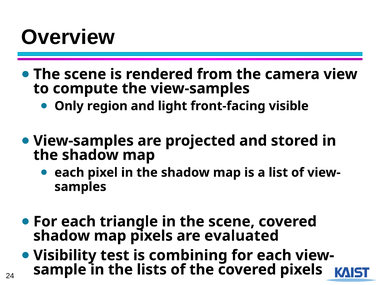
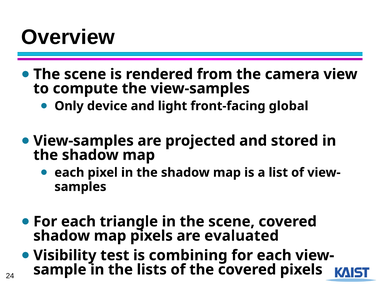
region: region -> device (107, 106)
visible: visible -> global (289, 106)
